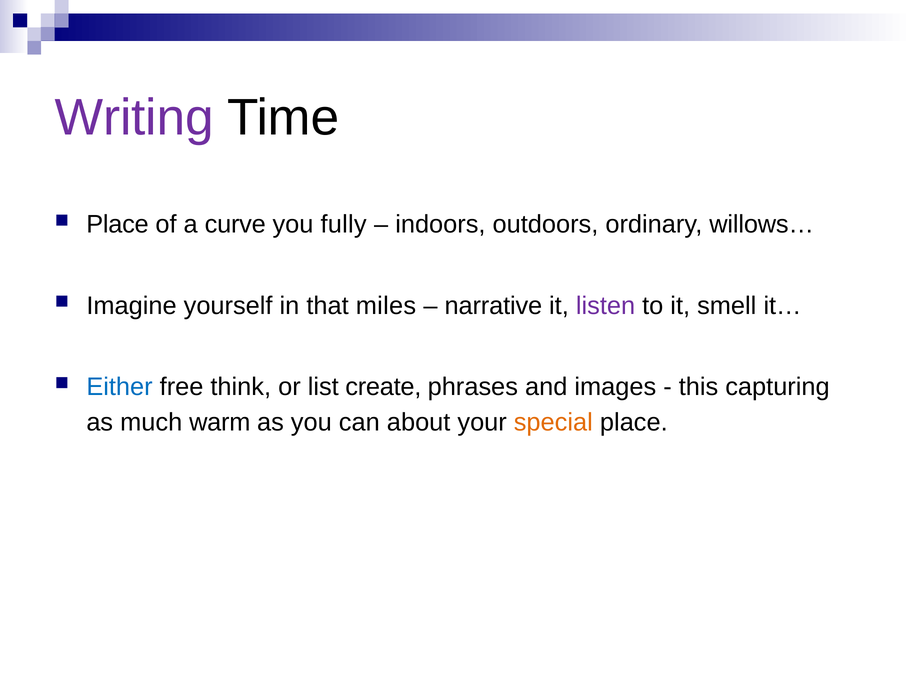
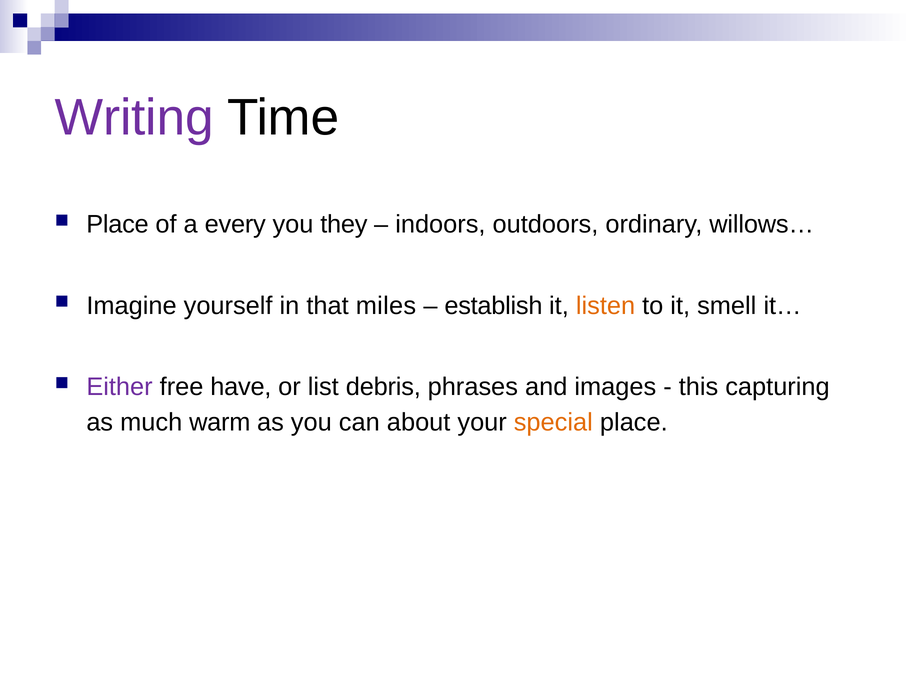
curve: curve -> every (235, 224)
fully: fully -> they (344, 224)
narrative: narrative -> establish (493, 306)
listen colour: purple -> orange (606, 306)
Either colour: blue -> purple (119, 387)
think: think -> have (241, 387)
create: create -> debris (383, 387)
